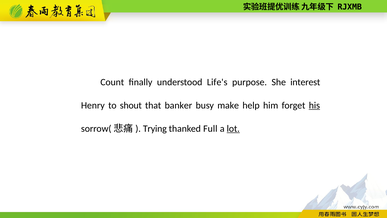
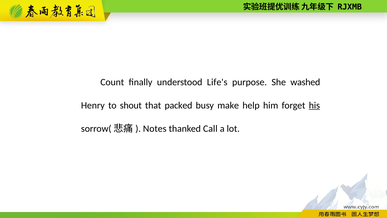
interest: interest -> washed (305, 82)
banker: banker -> packed (178, 105)
Trying: Trying -> Notes (155, 128)
Full: Full -> Call (210, 128)
lot underline: present -> none (233, 128)
